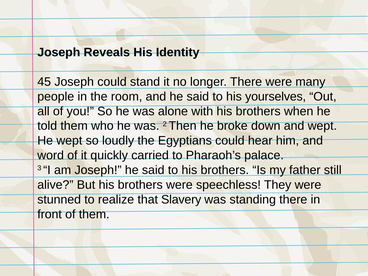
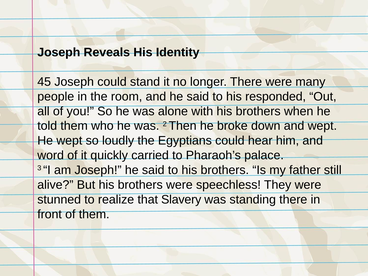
yourselves: yourselves -> responded (276, 96)
